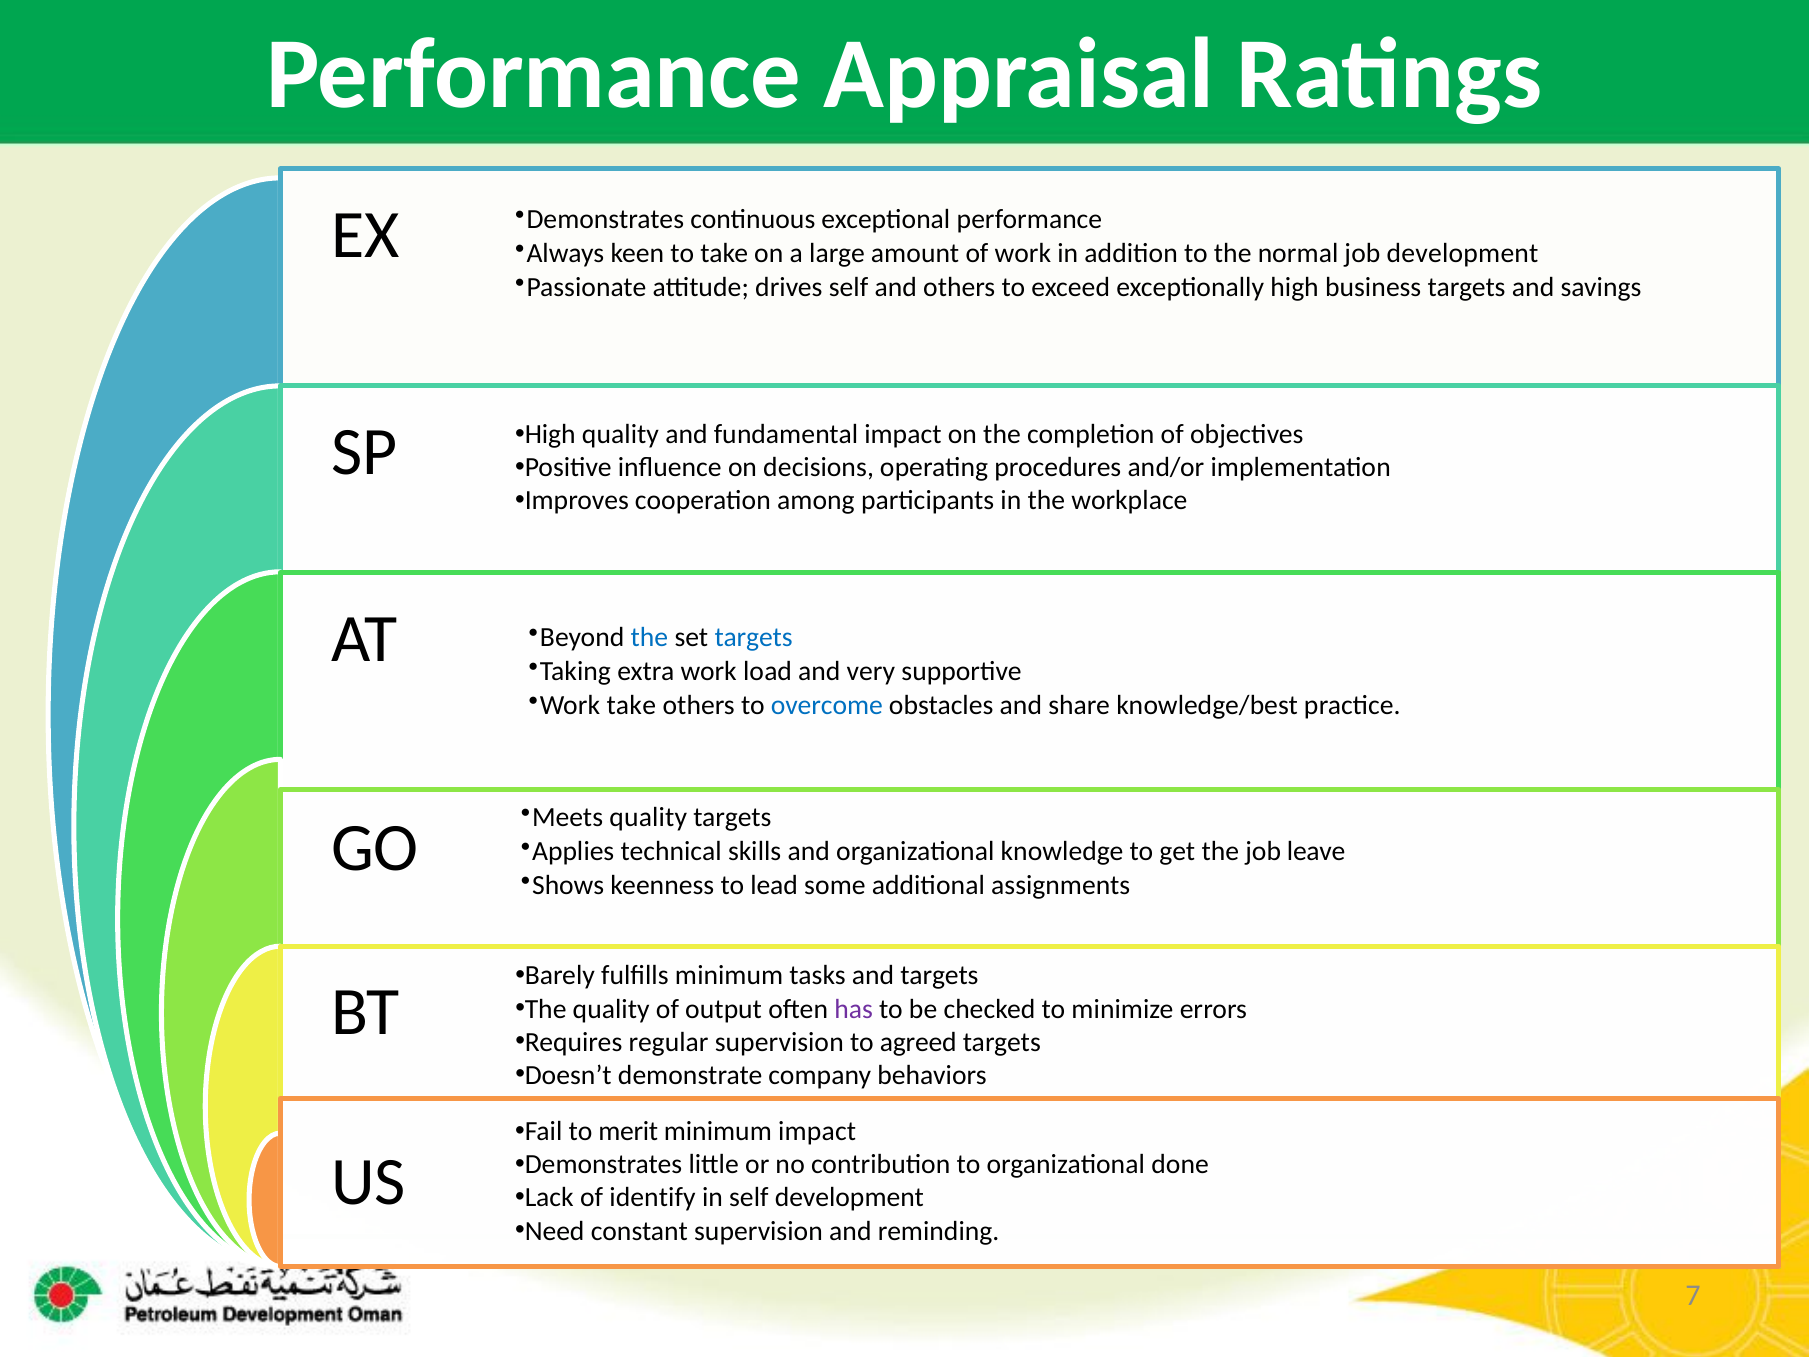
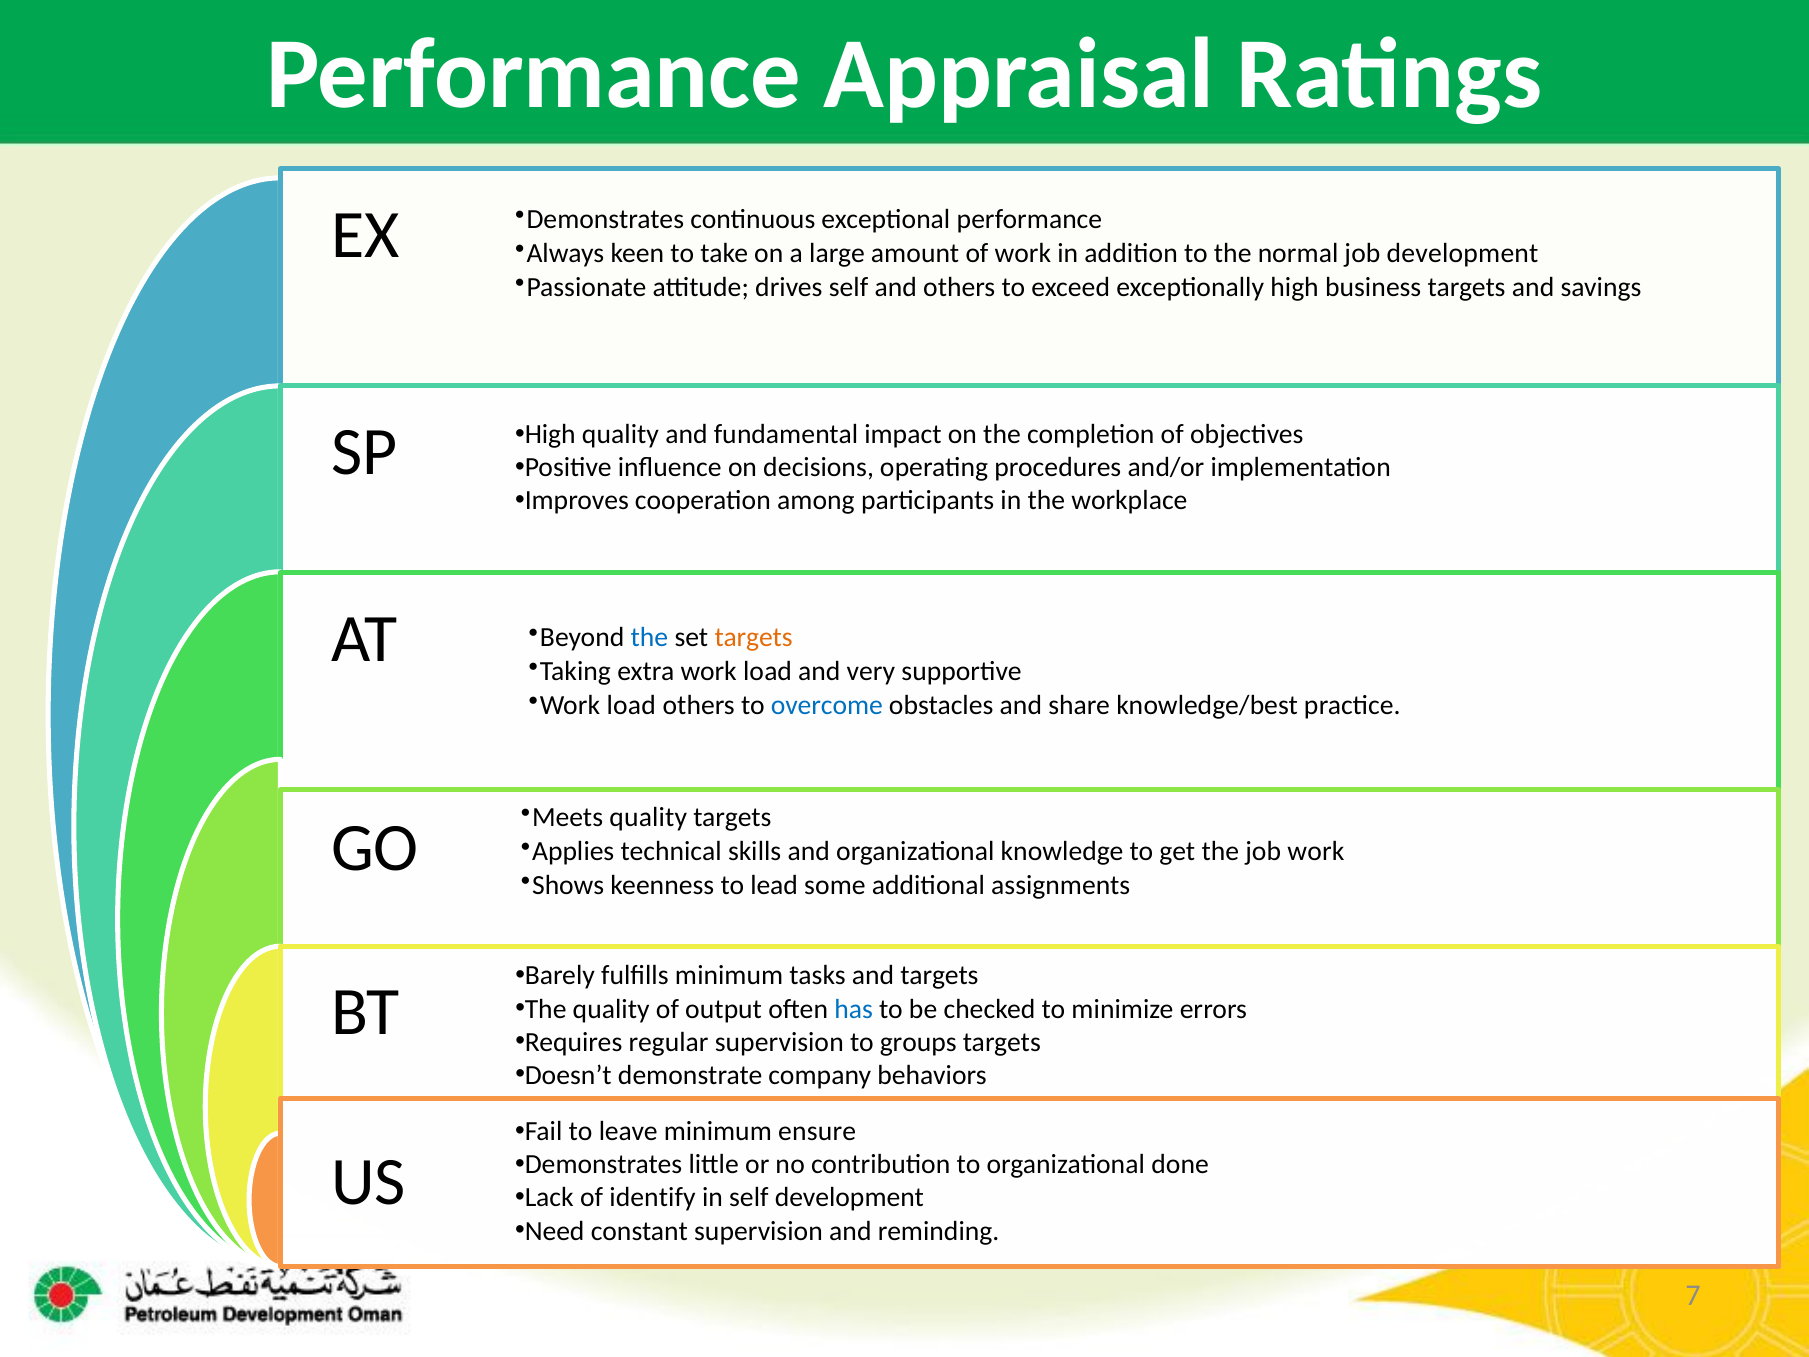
targets colour: blue -> orange (754, 637)
take: take -> load (631, 705)
job leave: leave -> work (1316, 851)
has colour: purple -> blue (854, 1009)
agreed: agreed -> groups (918, 1042)
merit: merit -> leave (628, 1131)
minimum impact: impact -> ensure (817, 1131)
